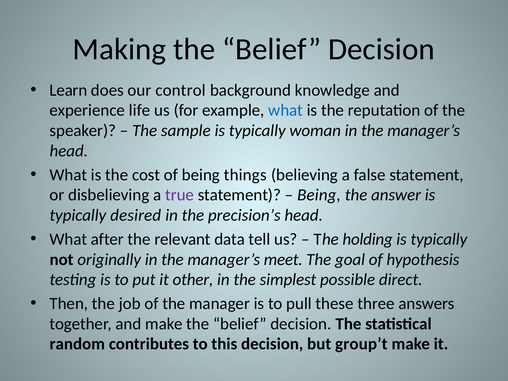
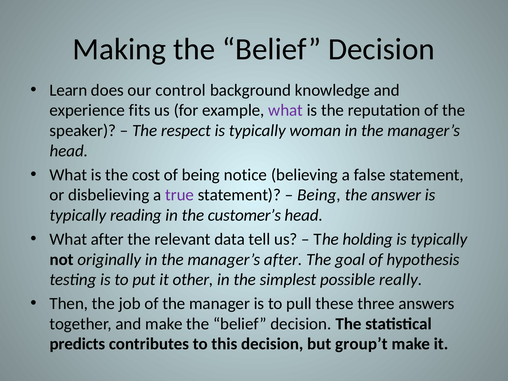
life: life -> fits (140, 110)
what colour: blue -> purple (286, 110)
sample: sample -> respect (186, 131)
things: things -> notice (245, 175)
desired: desired -> reading (136, 215)
precision’s: precision’s -> customer’s (244, 215)
manager’s meet: meet -> after (283, 259)
direct: direct -> really (401, 280)
random: random -> predicts (77, 344)
